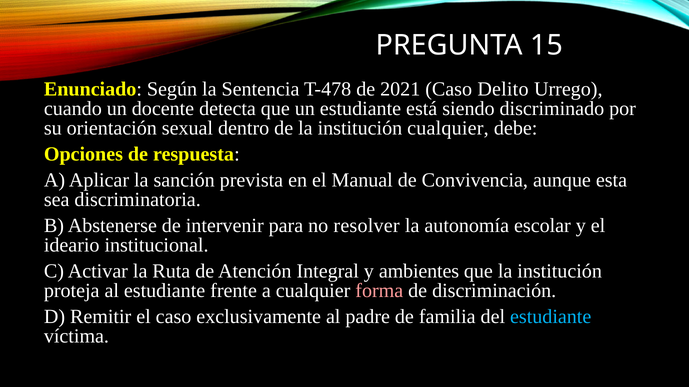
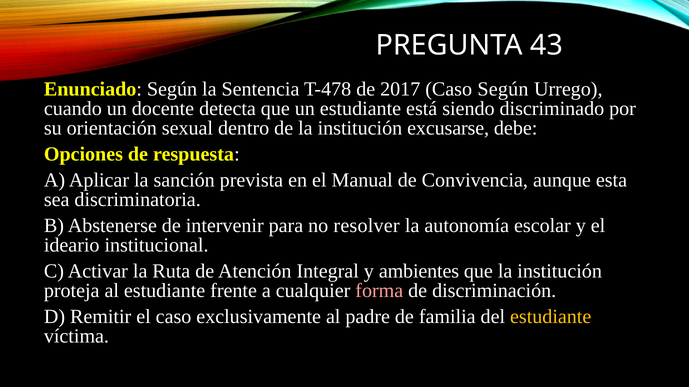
15: 15 -> 43 (546, 45)
2021: 2021 -> 2017 (400, 89)
Caso Delito: Delito -> Según (503, 89)
institución cualquier: cualquier -> excusarse (448, 128)
estudiante colour: light blue -> yellow (551, 317)
